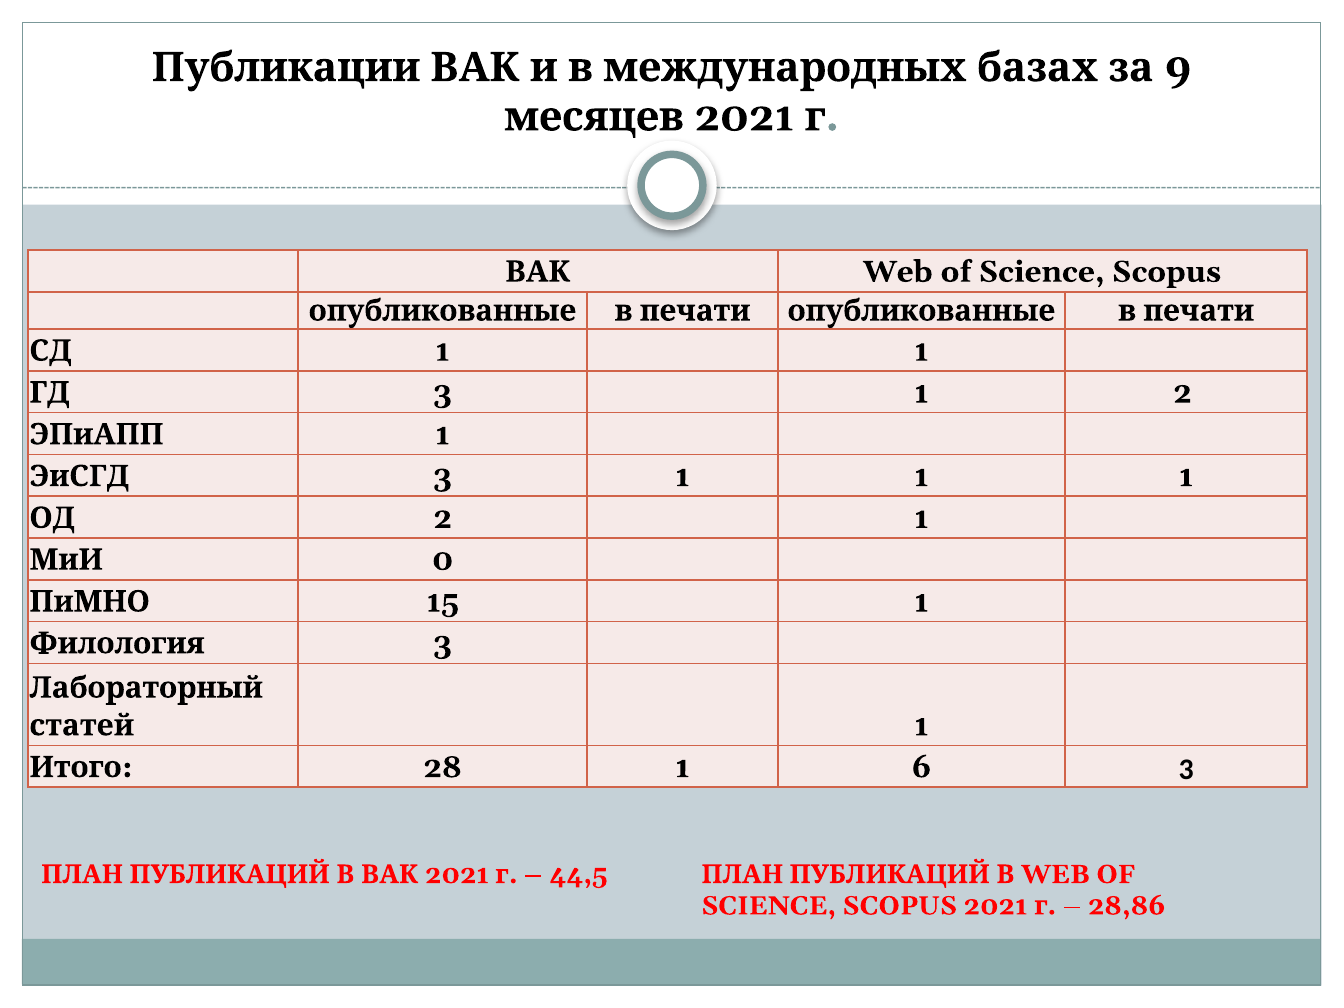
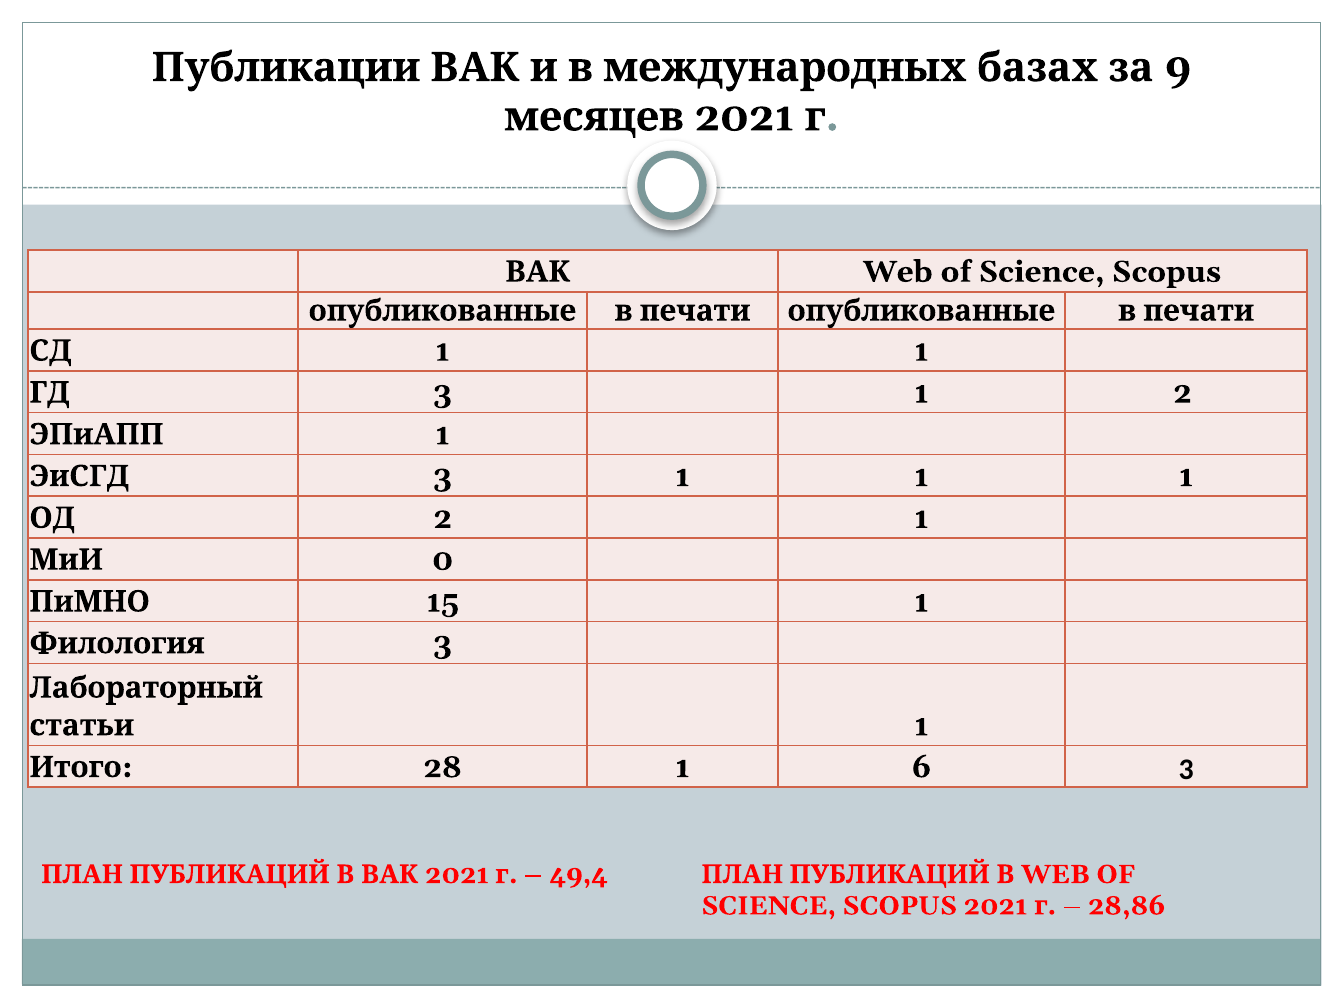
статей: статей -> статьи (82, 725)
44,5: 44,5 -> 49,4 (579, 874)
